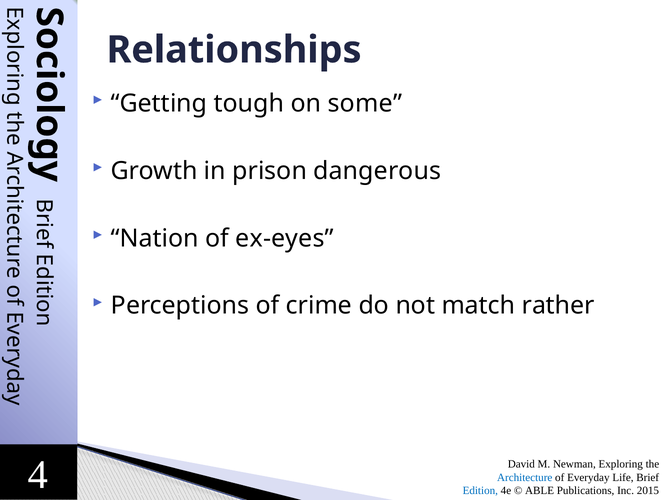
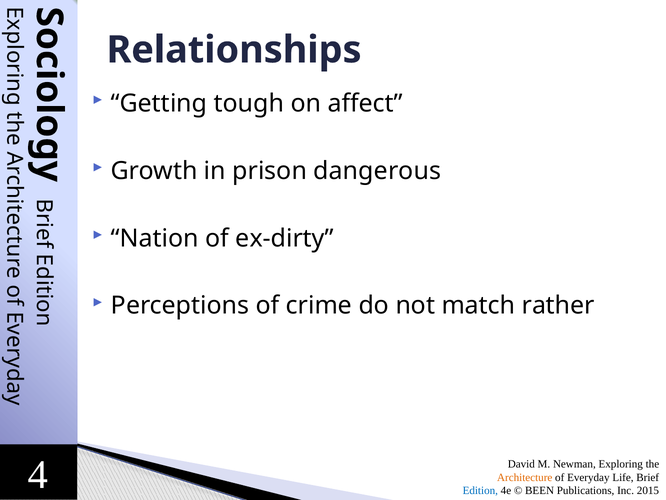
some: some -> affect (365, 103)
ex-eyes: ex-eyes -> ex-dirty (285, 238)
Architecture colour: blue -> orange (525, 477)
ABLE: ABLE -> BEEN (540, 490)
